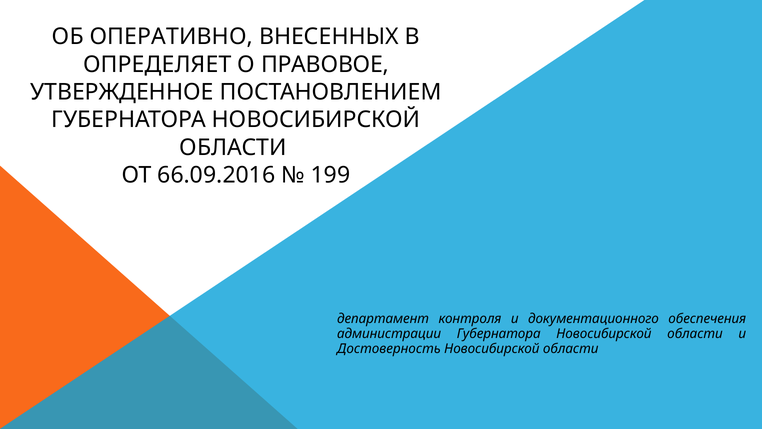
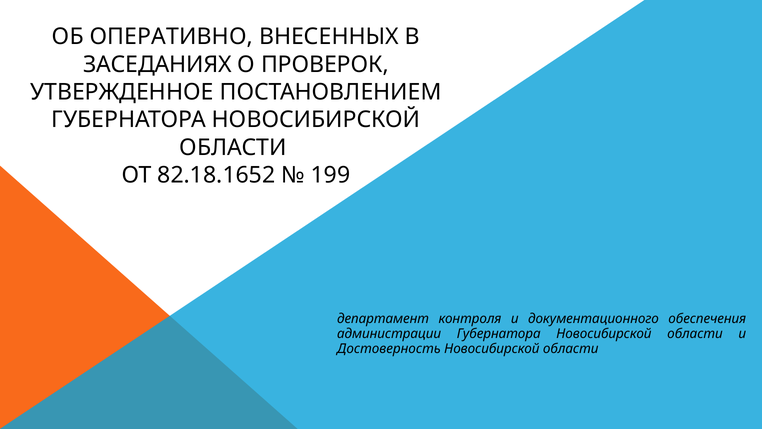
ОПРЕДЕЛЯЕТ: ОПРЕДЕЛЯЕТ -> ЗАСЕДАНИЯХ (157, 64)
ПРАВОВОЕ: ПРАВОВОЕ -> ПРОВЕРОК (325, 64)
66.09.2016: 66.09.2016 -> 82.18.1652 (216, 175)
